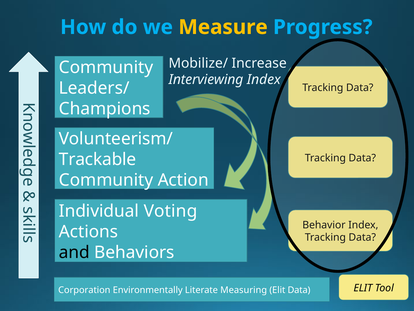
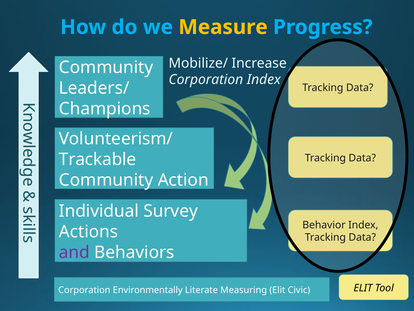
Interviewing: Interviewing -> Corporation (206, 80)
Voting: Voting -> Survey (171, 211)
and colour: black -> purple (74, 252)
Elit Data: Data -> Civic (299, 290)
